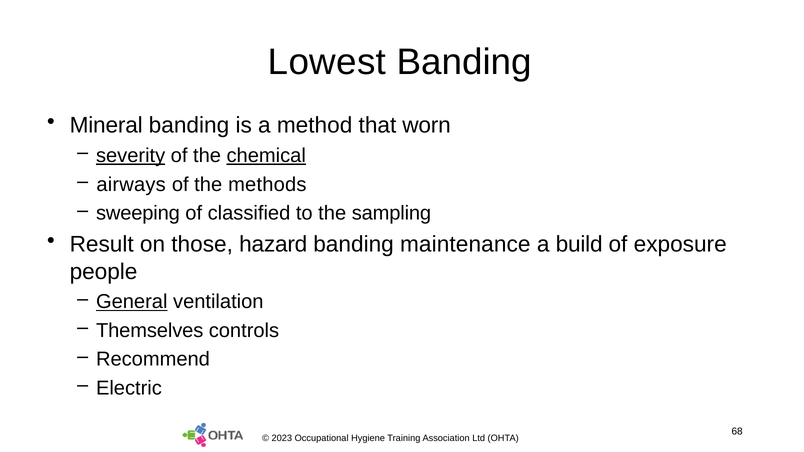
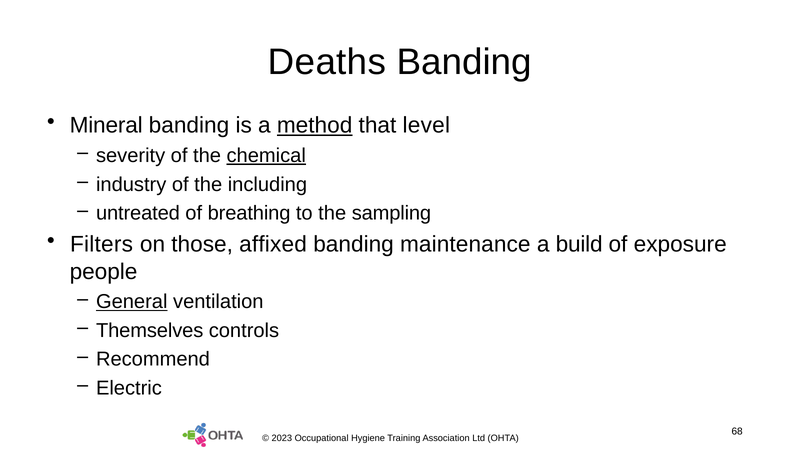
Lowest: Lowest -> Deaths (327, 62)
method underline: none -> present (315, 126)
worn: worn -> level (426, 126)
severity underline: present -> none (131, 156)
airways: airways -> industry (131, 185)
methods: methods -> including (267, 185)
sweeping: sweeping -> untreated (138, 213)
classified: classified -> breathing (249, 213)
Result: Result -> Filters (102, 245)
hazard: hazard -> affixed (273, 245)
